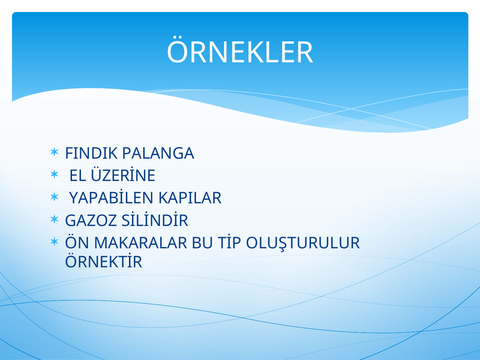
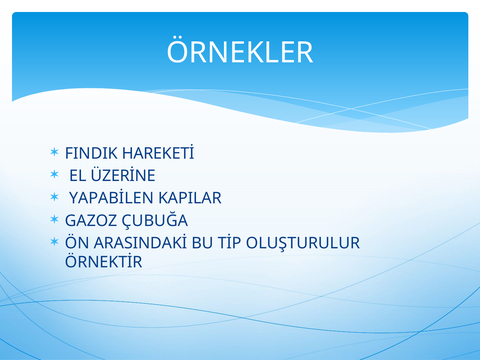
PALANGA: PALANGA -> HAREKETİ (158, 154)
SİLİNDİR: SİLİNDİR -> ÇUBUĞA (155, 221)
MAKARALAR: MAKARALAR -> ARASINDAKİ (141, 243)
